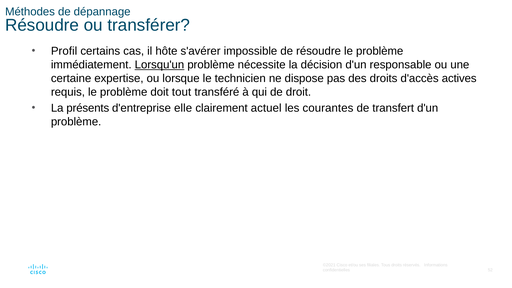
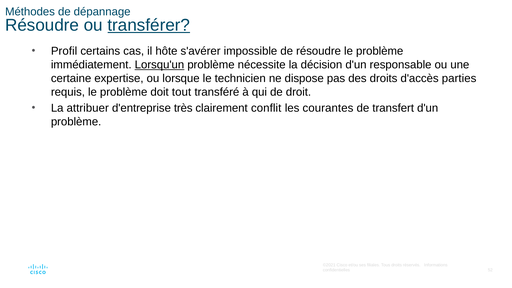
transférer underline: none -> present (149, 25)
actives: actives -> parties (459, 78)
présents: présents -> attribuer (88, 108)
elle: elle -> très (183, 108)
actuel: actuel -> conflit (266, 108)
